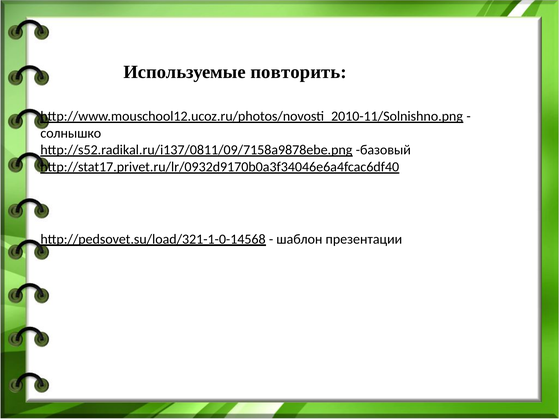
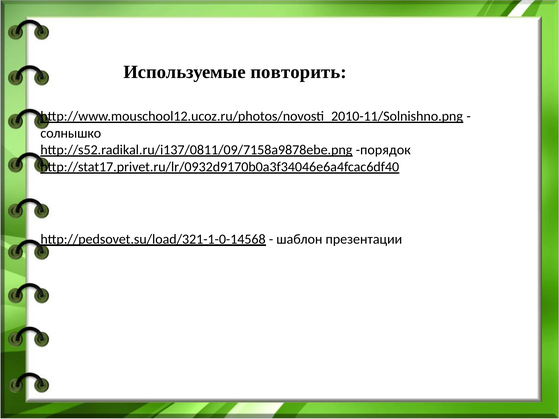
базовый: базовый -> порядок (383, 150)
